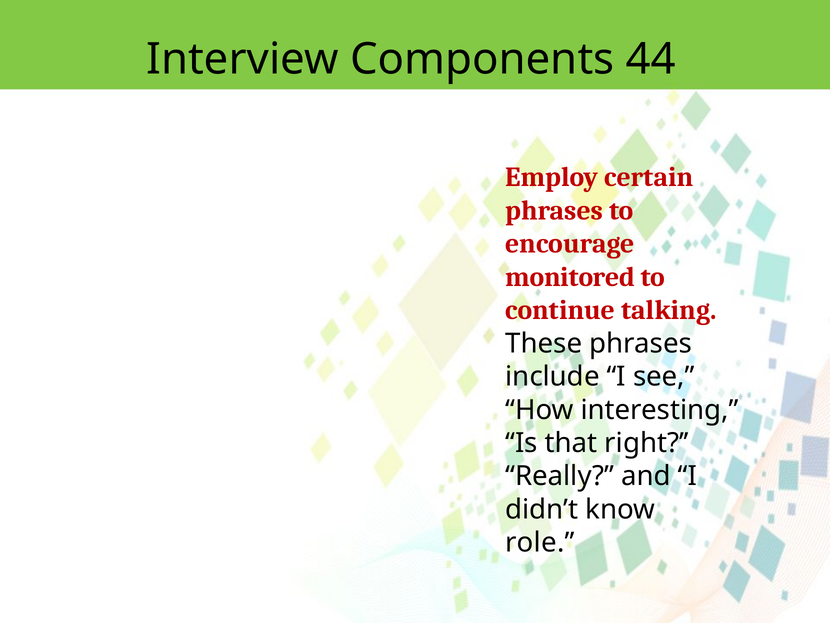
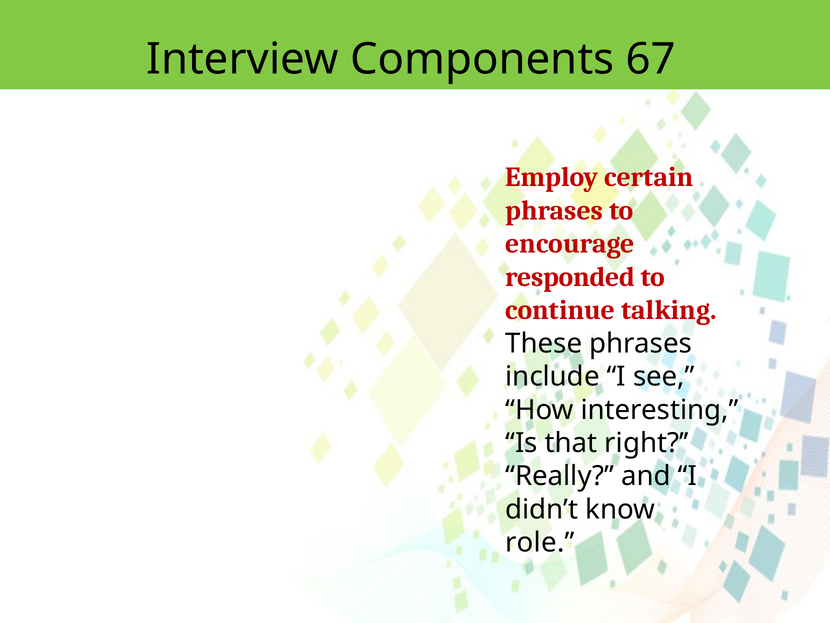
44: 44 -> 67 (651, 59)
monitored: monitored -> responded (570, 277)
